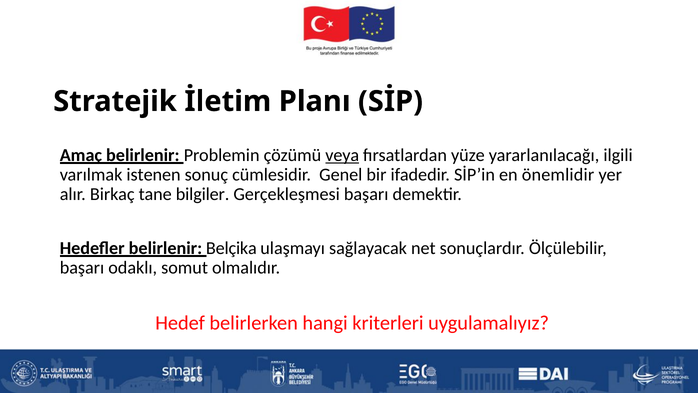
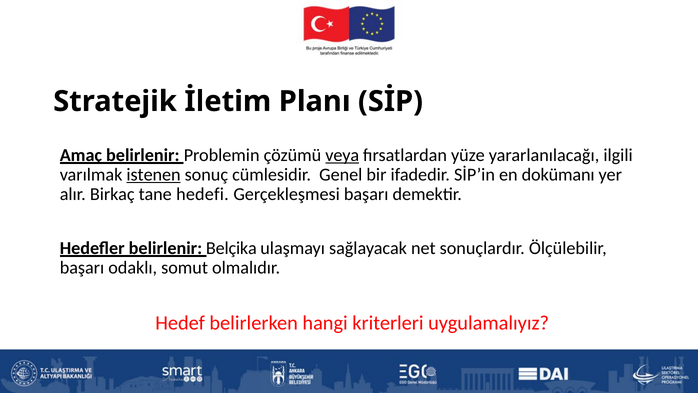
istenen underline: none -> present (154, 175)
önemlidir: önemlidir -> dokümanı (558, 175)
bilgiler: bilgiler -> hedefi (202, 194)
